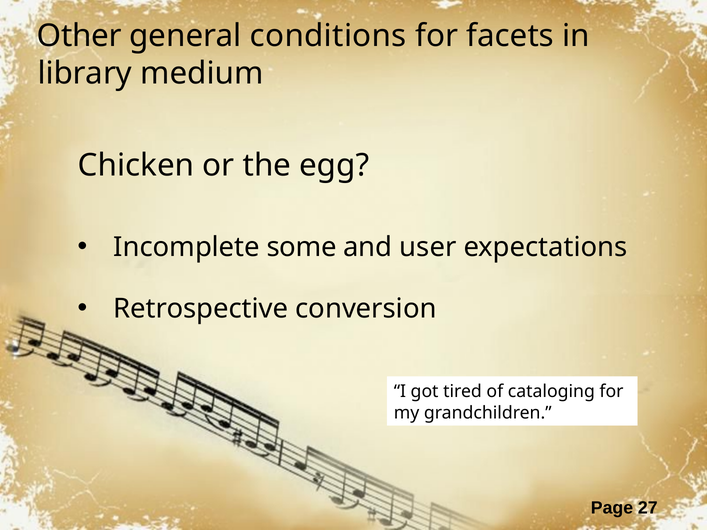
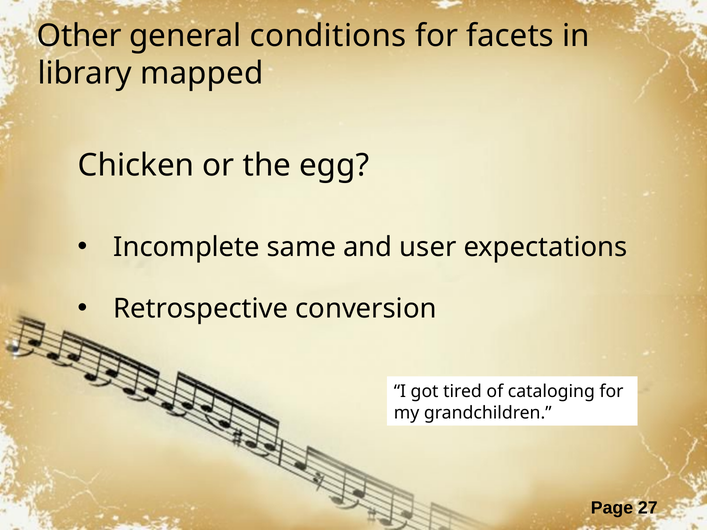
medium: medium -> mapped (202, 74)
some: some -> same (302, 247)
